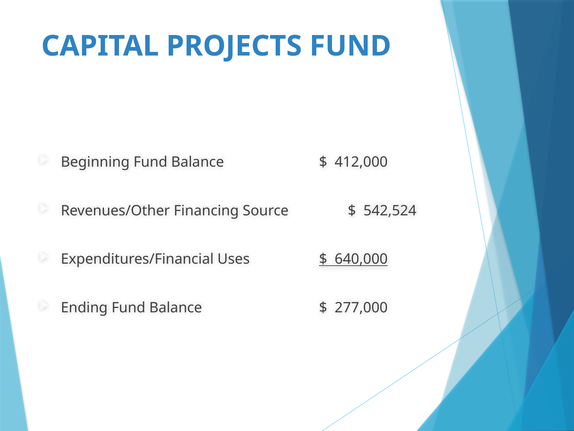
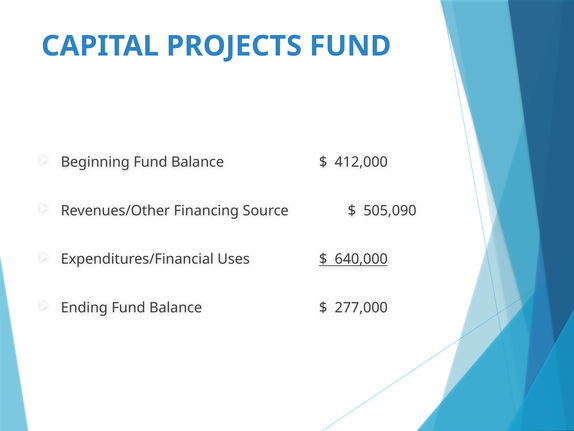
542,524: 542,524 -> 505,090 (390, 210)
